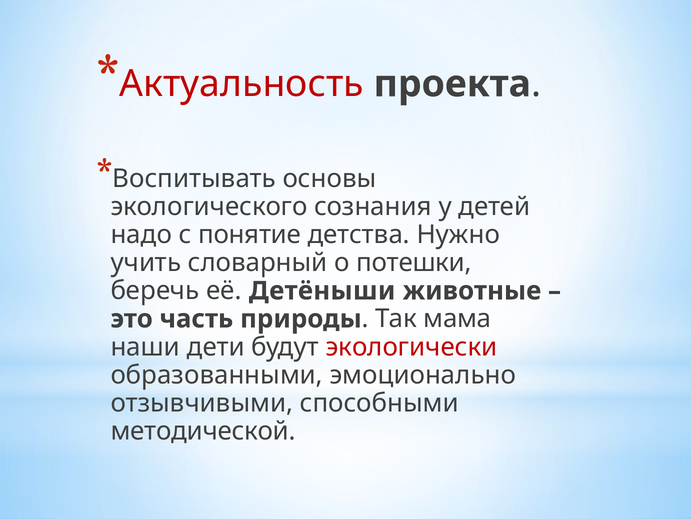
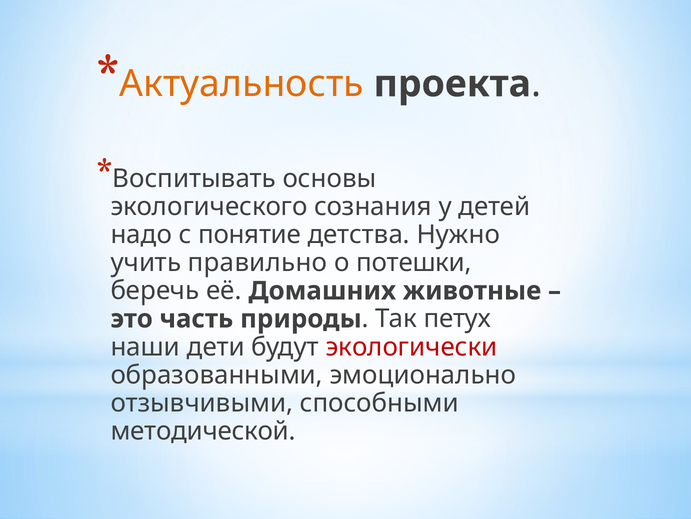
Актуальность colour: red -> orange (242, 84)
словарный: словарный -> правильно (258, 262)
Детёныши: Детёныши -> Домашних (322, 290)
мама: мама -> петух (457, 318)
